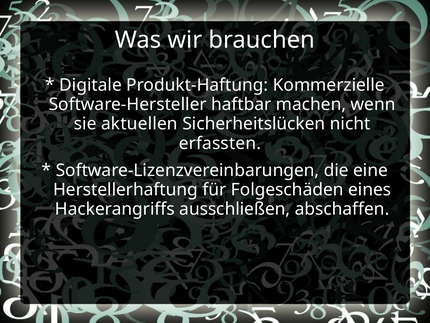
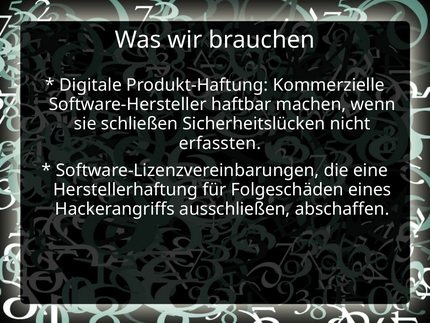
aktuellen: aktuellen -> schließen (140, 124)
